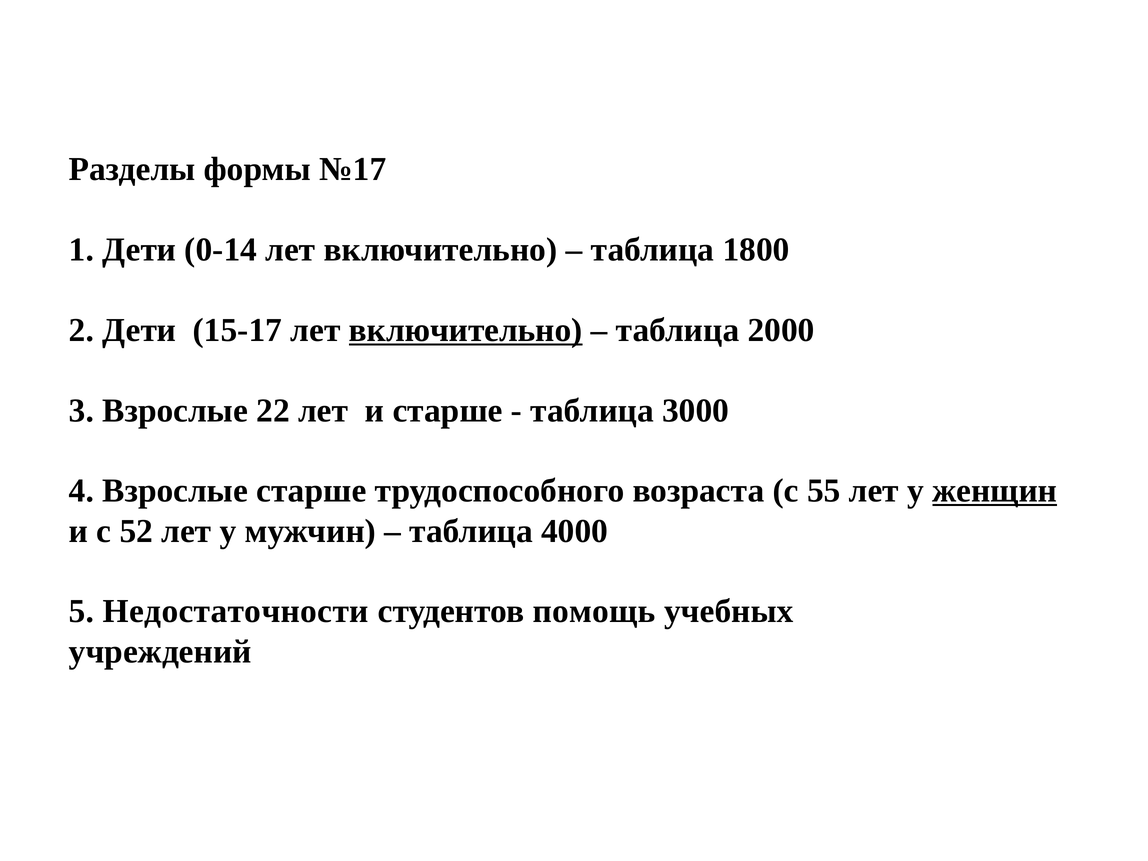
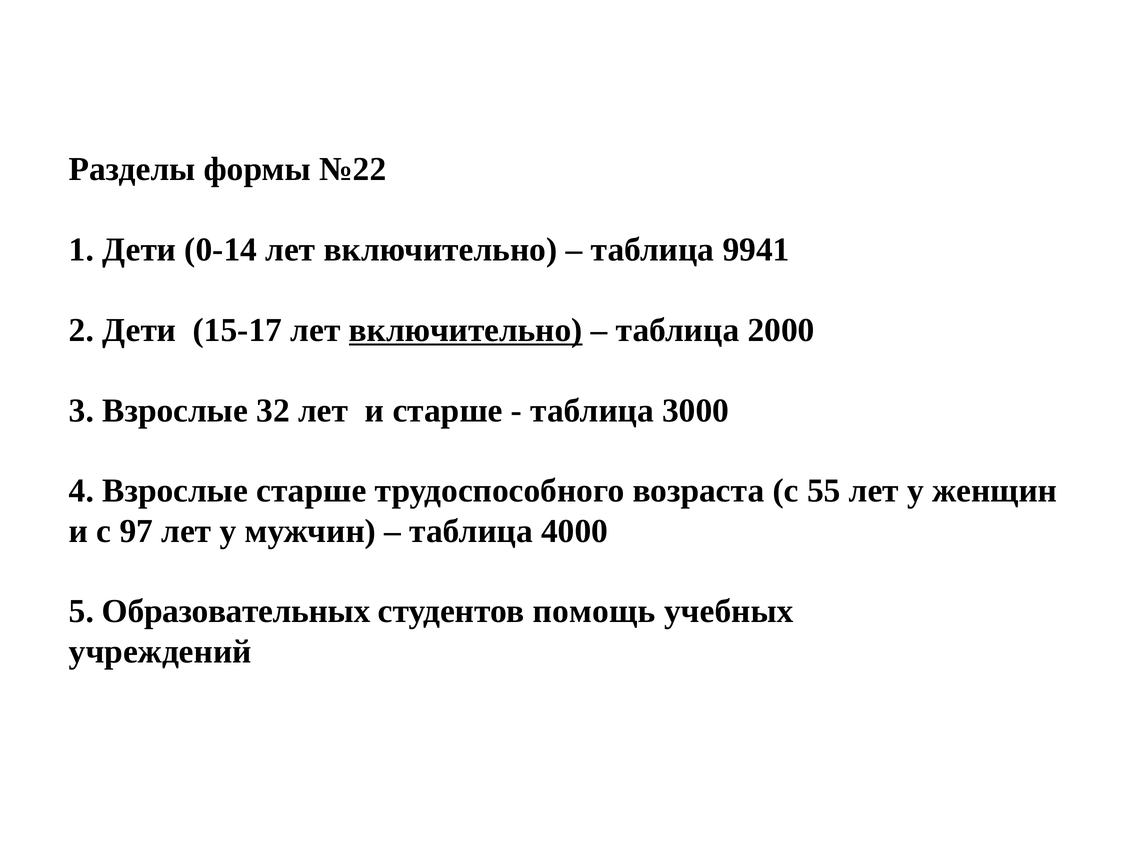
№17: №17 -> №22 (353, 169)
1800: 1800 -> 9941 (756, 250)
22: 22 -> 32 (273, 410)
женщин underline: present -> none (995, 491)
52: 52 -> 97 (136, 531)
Недостаточности: Недостаточности -> Образовательных (236, 611)
